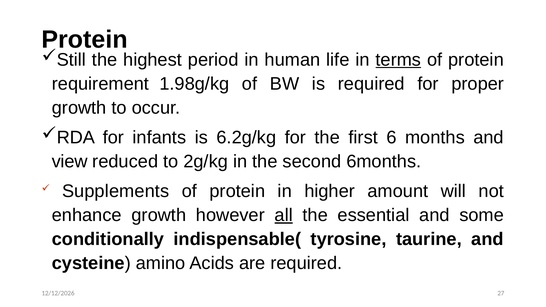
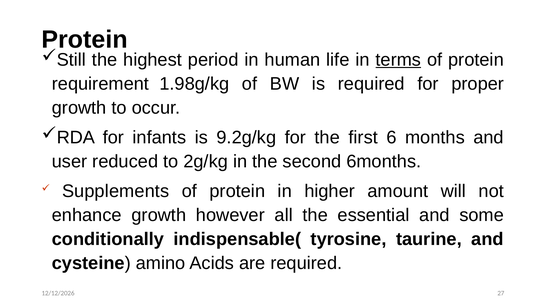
6.2g/kg: 6.2g/kg -> 9.2g/kg (246, 138)
view: view -> user (70, 162)
all underline: present -> none (284, 215)
